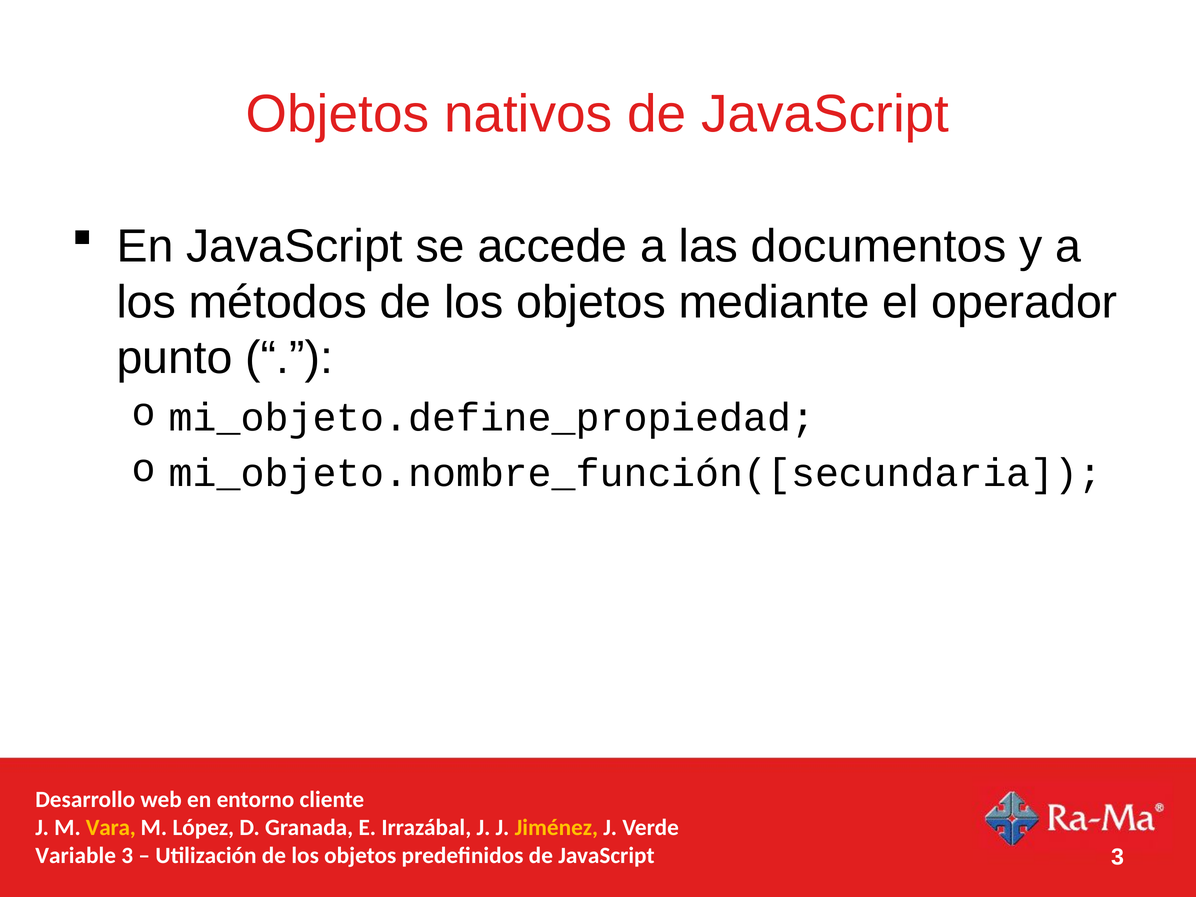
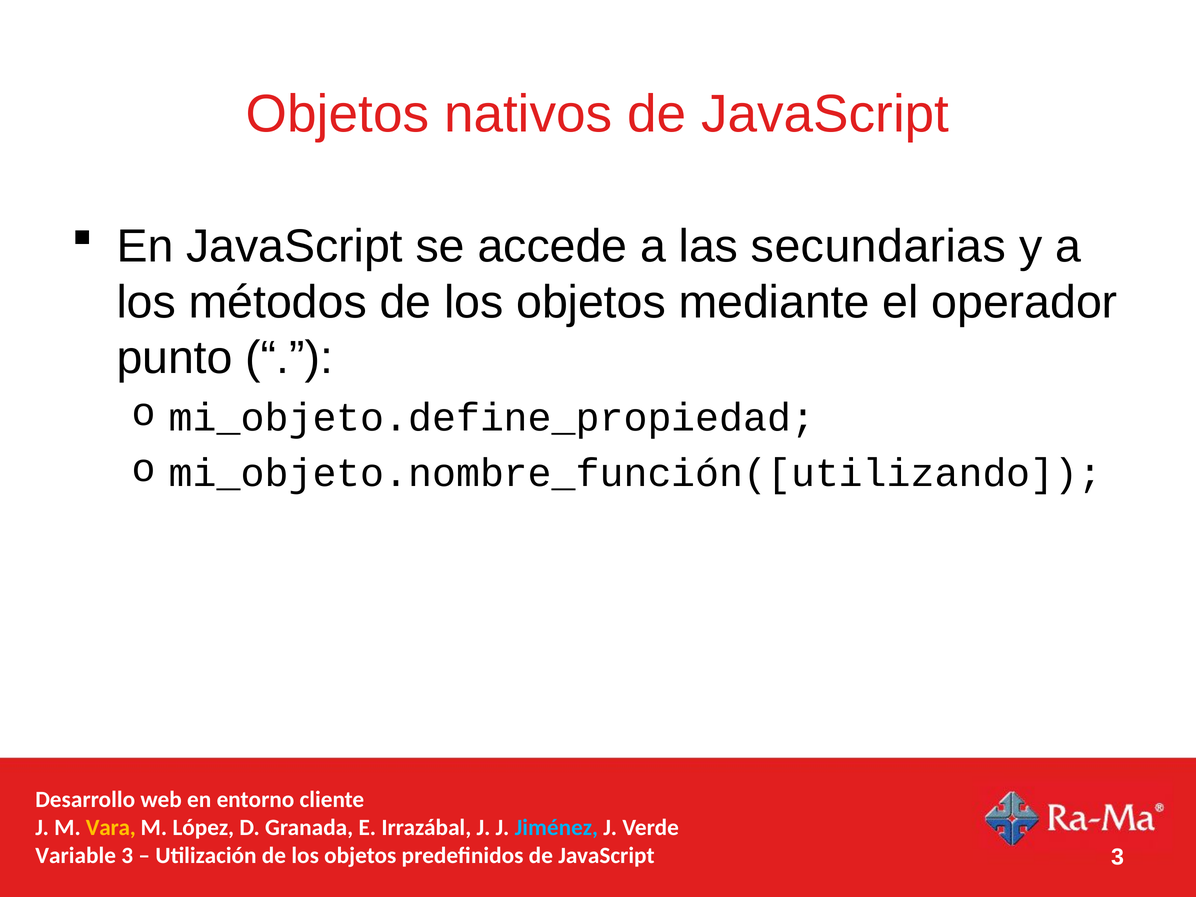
documentos: documentos -> secundarias (879, 246)
mi_objeto.nombre_función([secundaria: mi_objeto.nombre_función([secundaria -> mi_objeto.nombre_función([utilizando (636, 473)
Jiménez colour: yellow -> light blue (556, 828)
